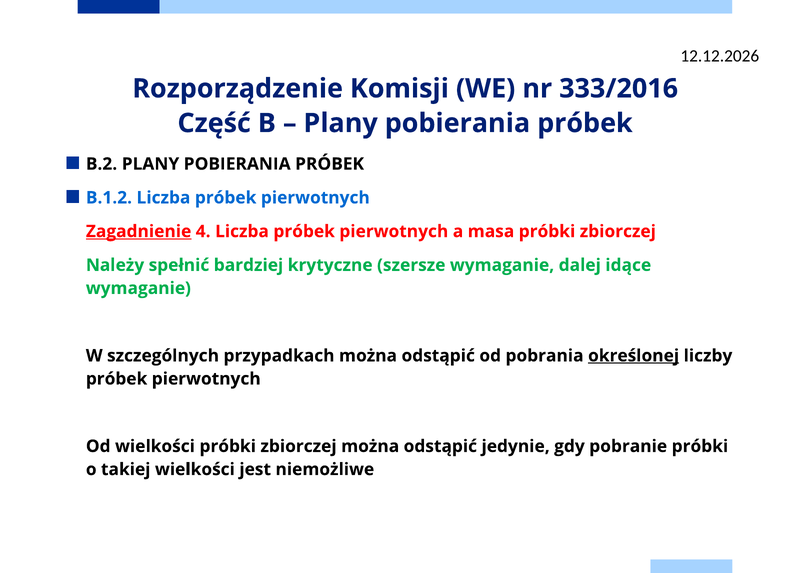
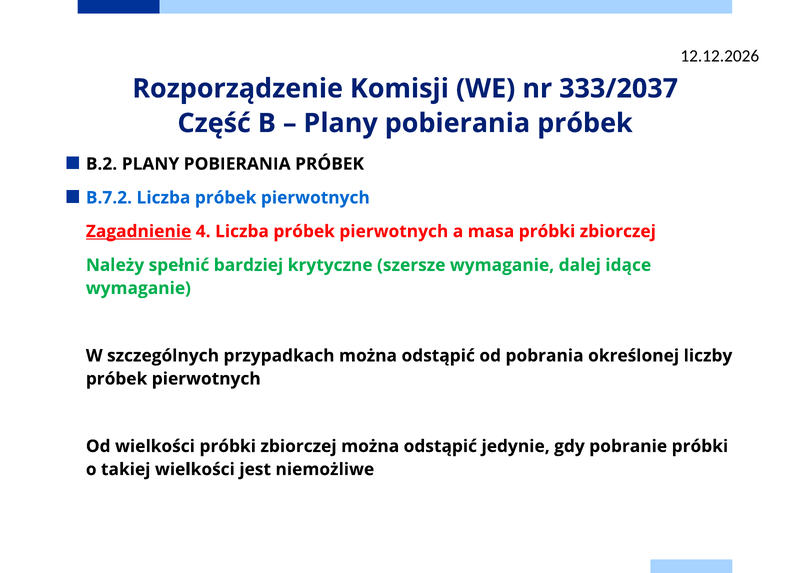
333/2016: 333/2016 -> 333/2037 (619, 89)
B.1.2: B.1.2 -> B.7.2 (109, 198)
określonej underline: present -> none (634, 356)
